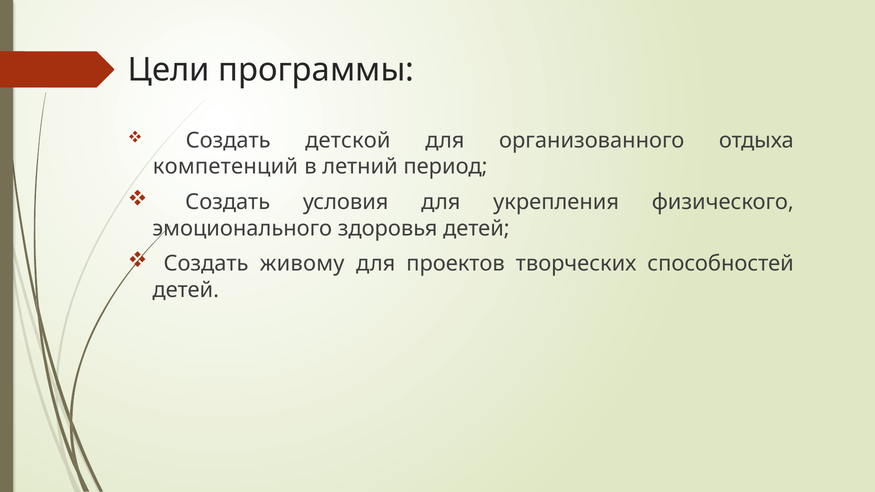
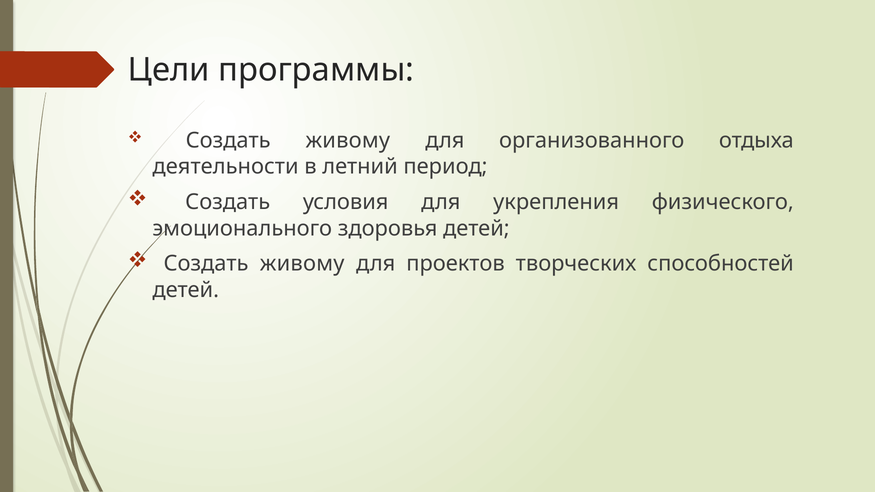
детской: детской -> живому (348, 141)
компетенций: компетенций -> деятельности (226, 167)
